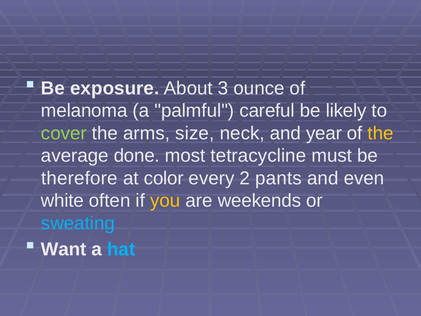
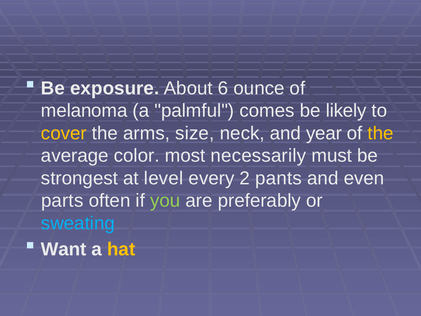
3: 3 -> 6 (223, 88)
careful: careful -> comes (267, 111)
cover colour: light green -> yellow (64, 133)
done: done -> color (137, 156)
tetracycline: tetracycline -> necessarily (258, 156)
therefore: therefore -> strongest (79, 178)
color: color -> level (164, 178)
white: white -> parts (62, 201)
you colour: yellow -> light green (165, 201)
weekends: weekends -> preferably (259, 201)
hat colour: light blue -> yellow (121, 249)
